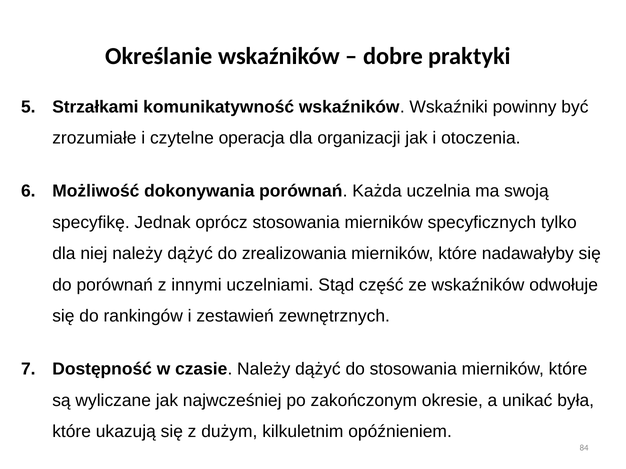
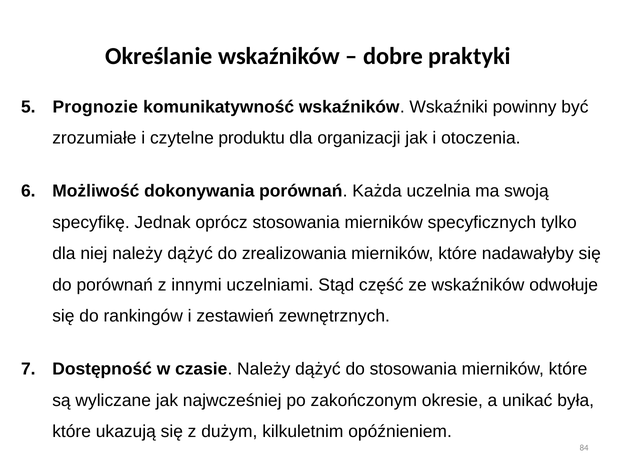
Strzałkami: Strzałkami -> Prognozie (95, 107)
operacja: operacja -> produktu (252, 138)
